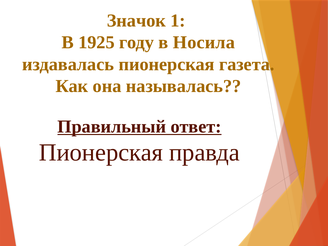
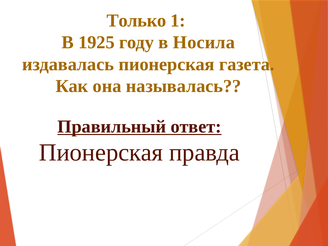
Значок: Значок -> Только (136, 21)
